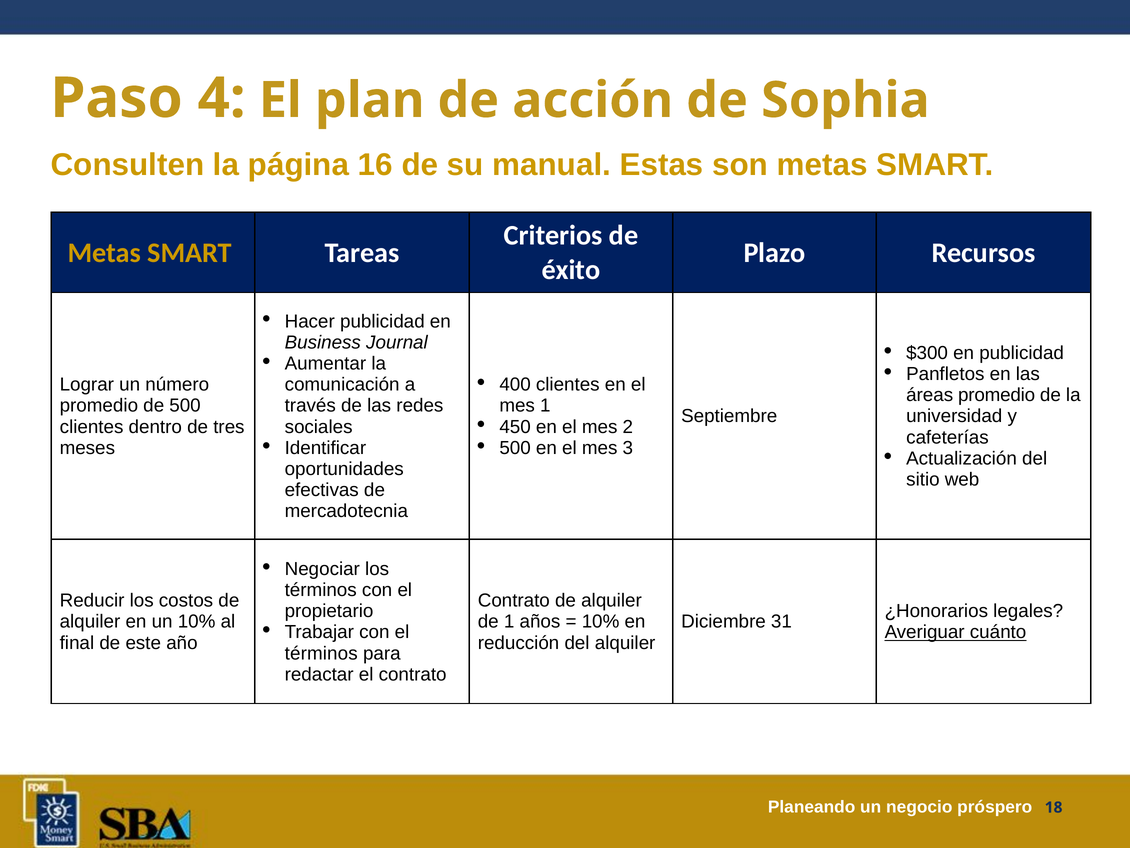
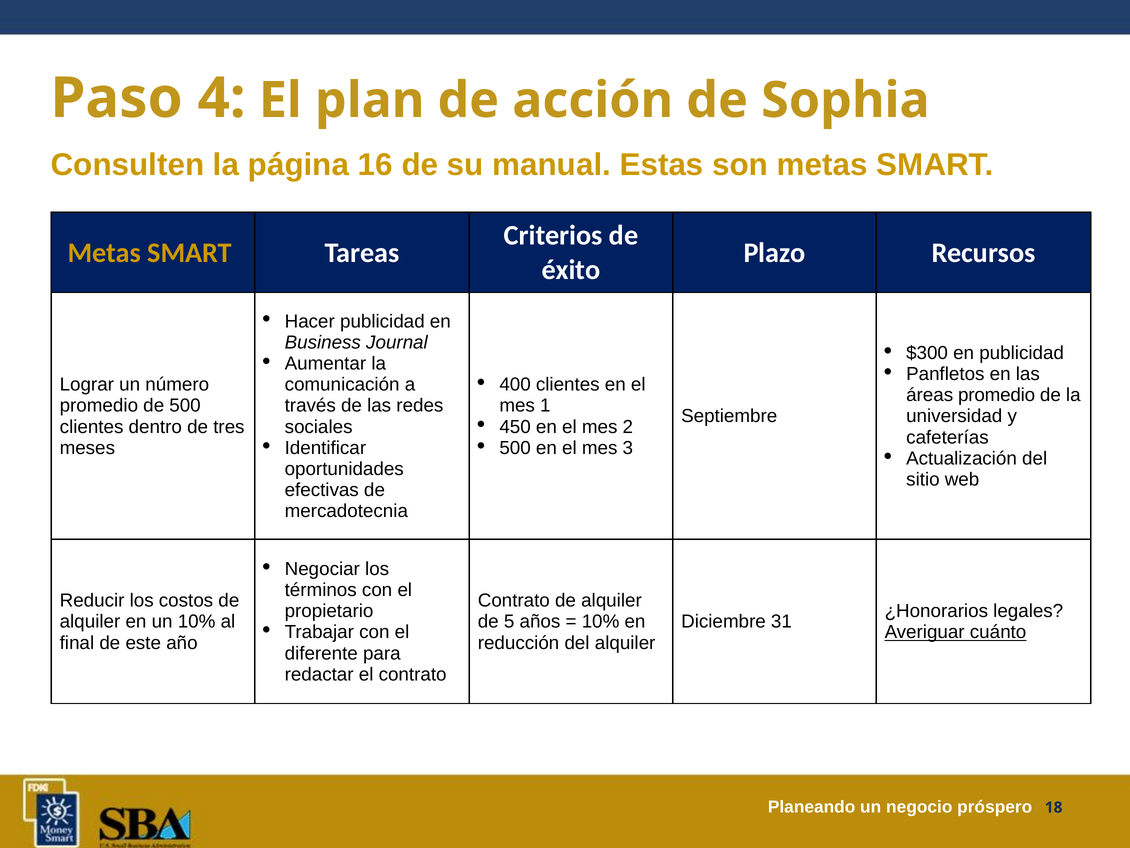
de 1: 1 -> 5 (509, 621)
términos: términos -> diferente (321, 653)
